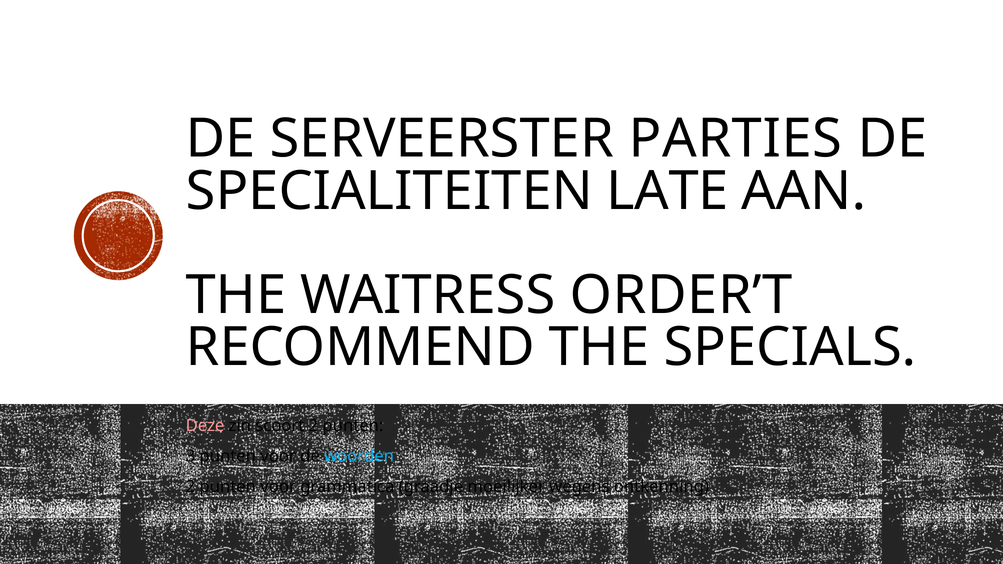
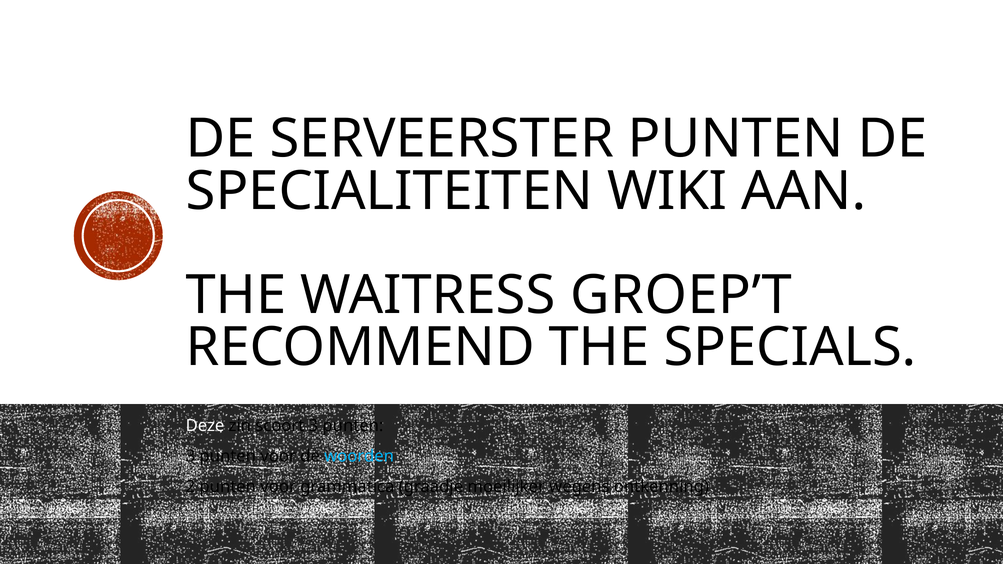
SERVEERSTER PARTIES: PARTIES -> PUNTEN (736, 139)
LATE: LATE -> WIKI (667, 191)
ORDER’T: ORDER’T -> GROEP’T (681, 295)
Deze colour: pink -> white (205, 426)
scoort 2: 2 -> 3 (313, 426)
